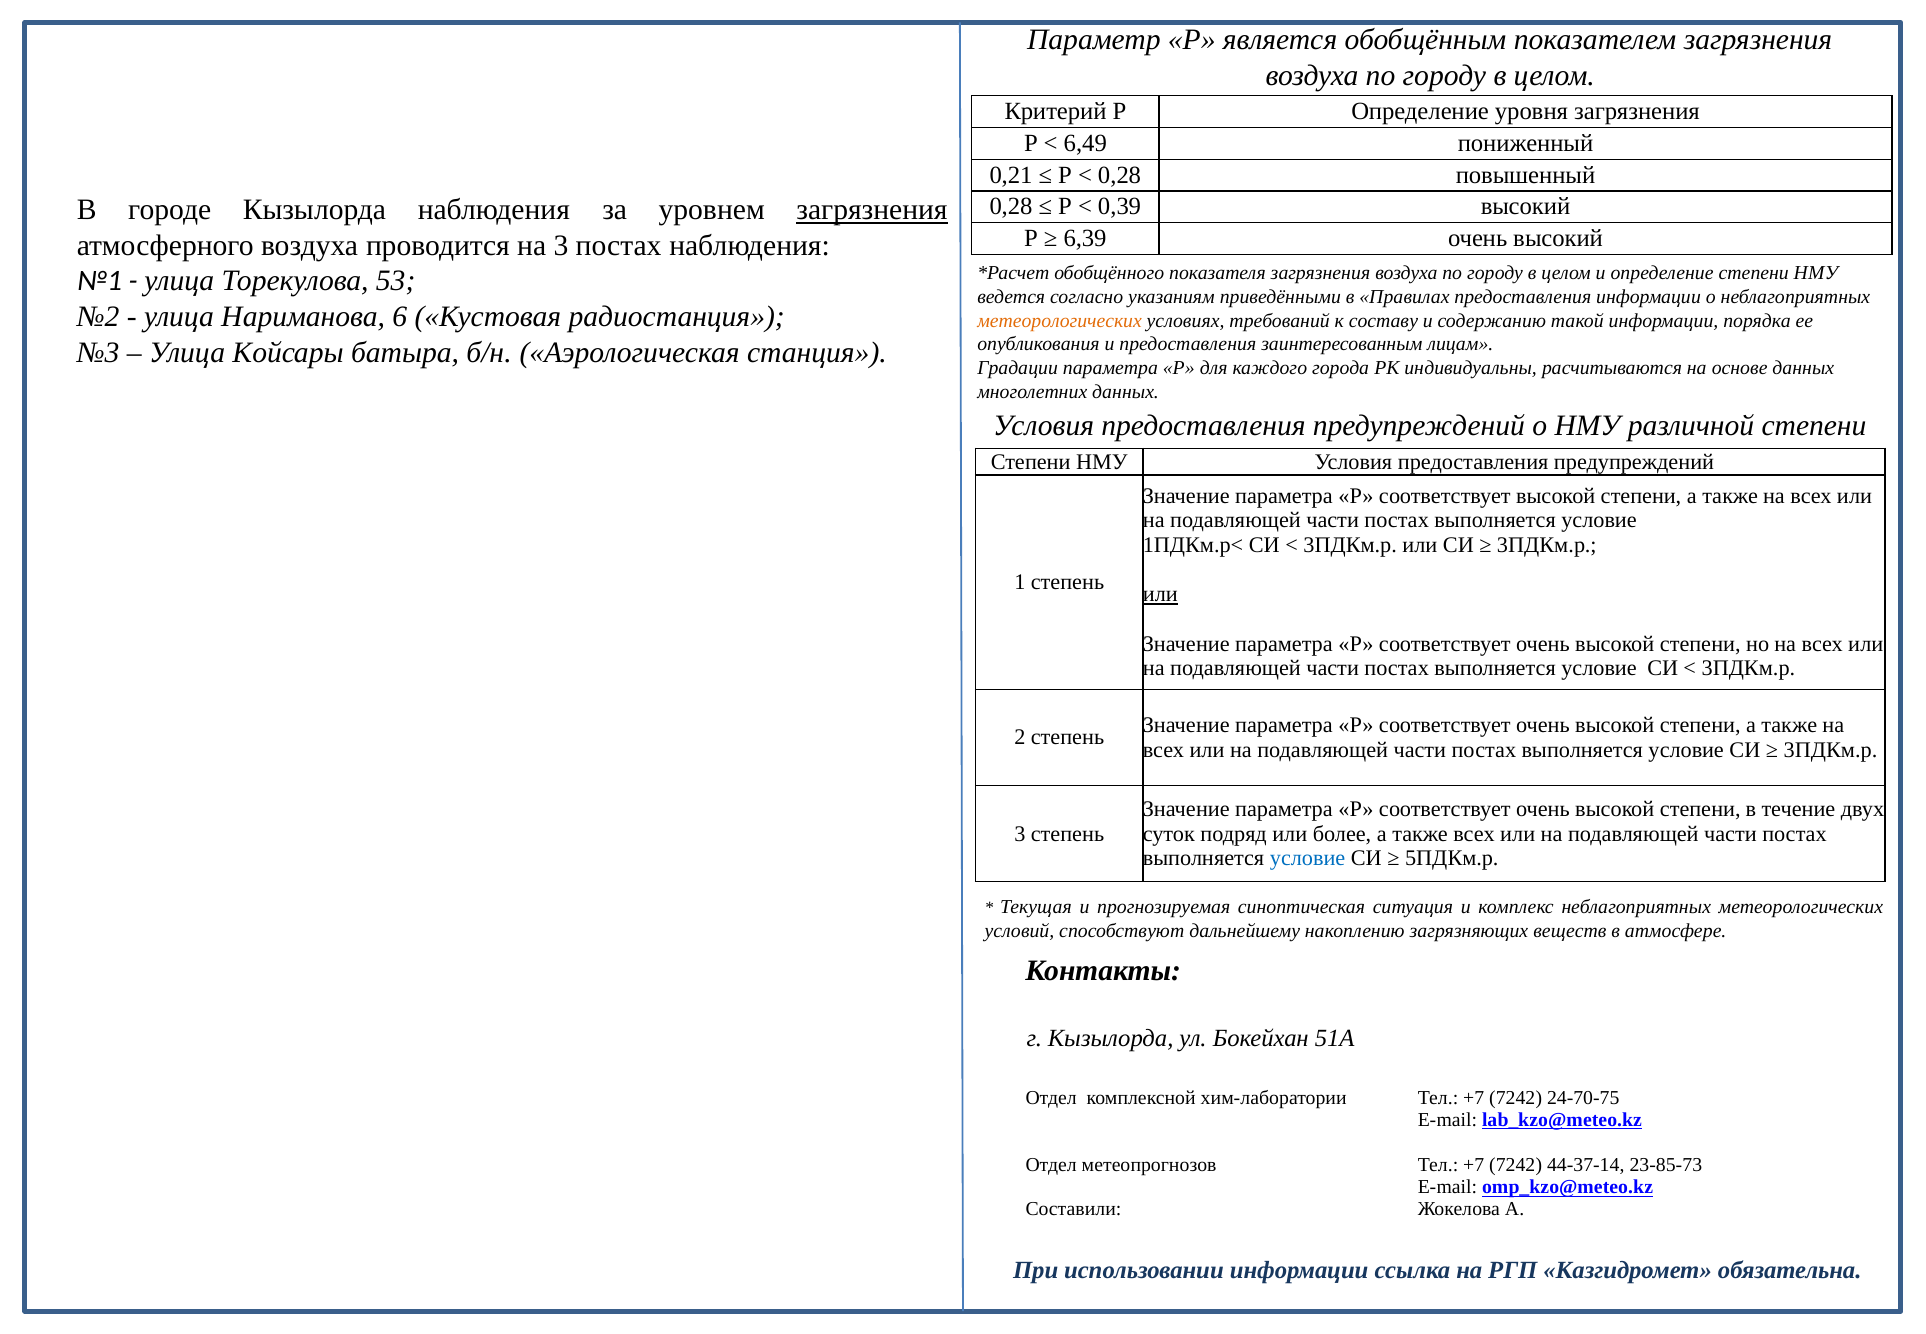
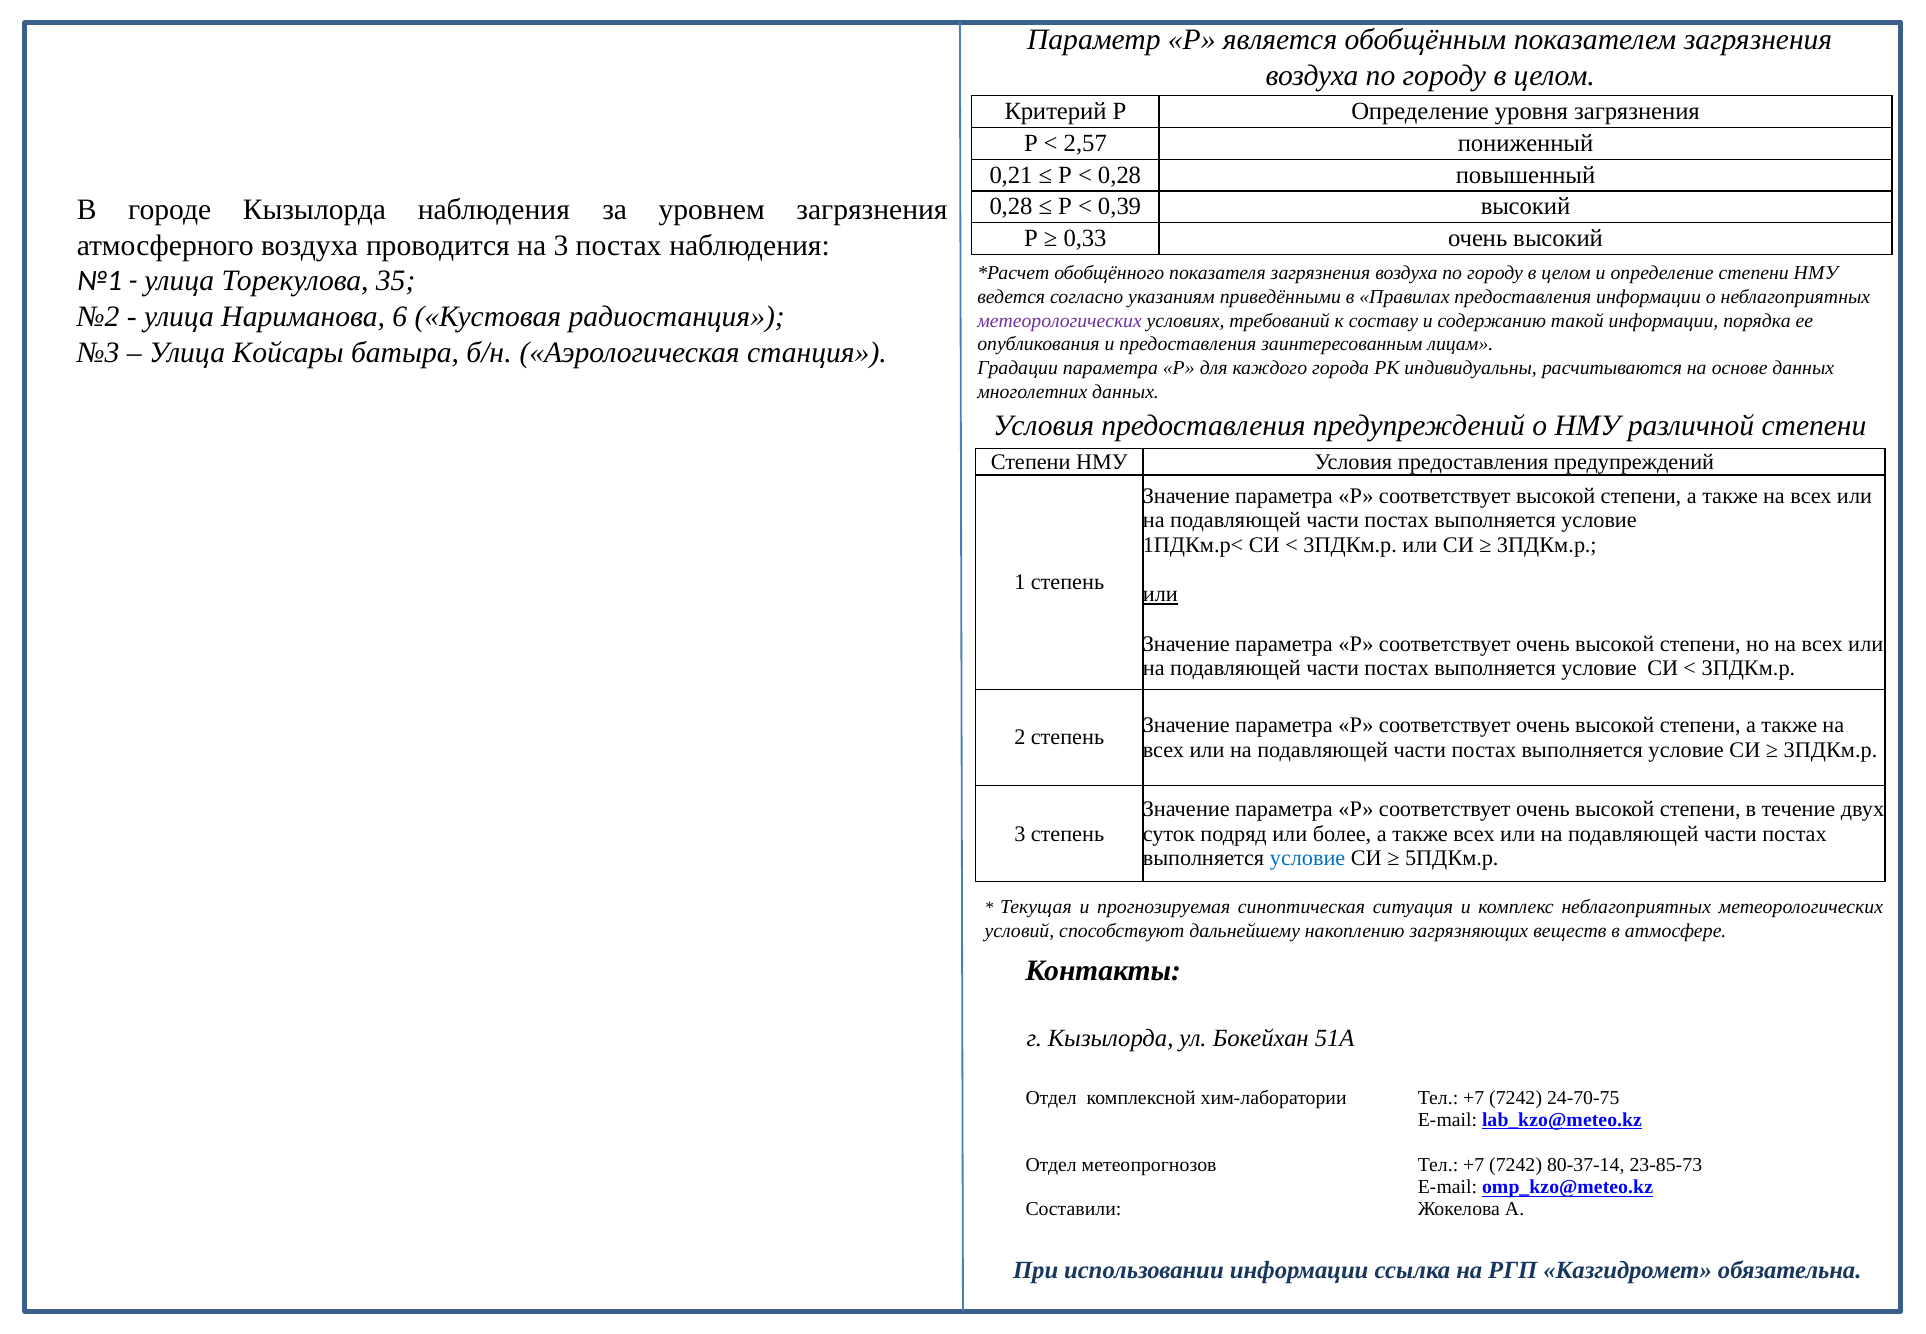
6,49: 6,49 -> 2,57 (1085, 143)
загрязнения underline: present -> none (872, 210)
6,39: 6,39 -> 0,33 (1085, 238)
53: 53 -> 35 (396, 281)
метеорологических colour: orange -> purple (1060, 320)
44-37-14: 44-37-14 -> 80-37-14 (1586, 1165)
